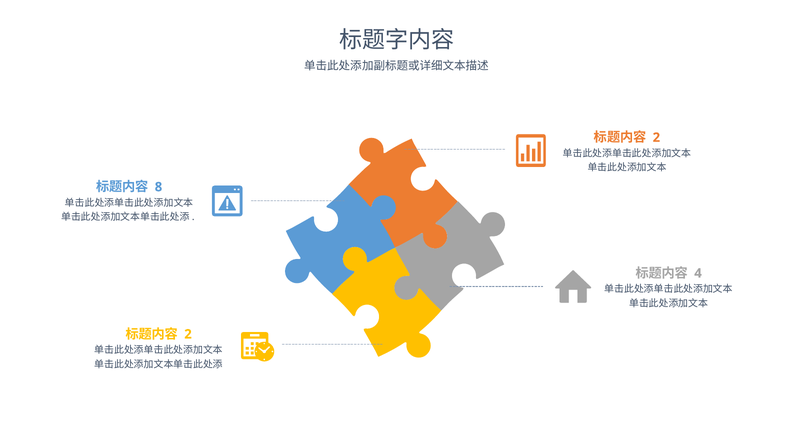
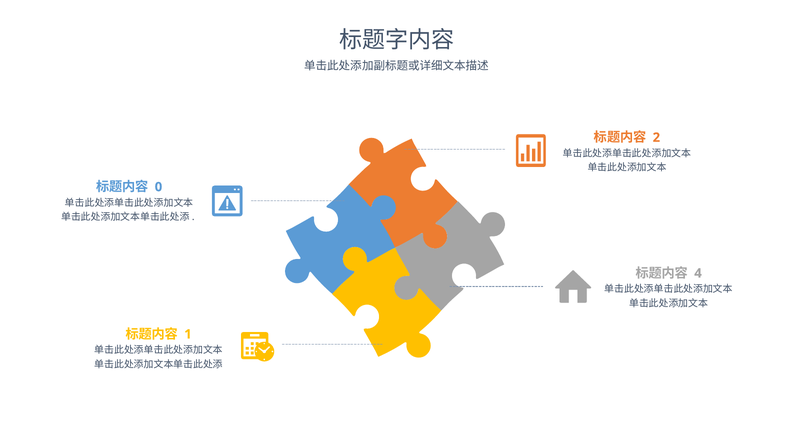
8: 8 -> 0 (158, 187)
2: 2 -> 1 (188, 334)
